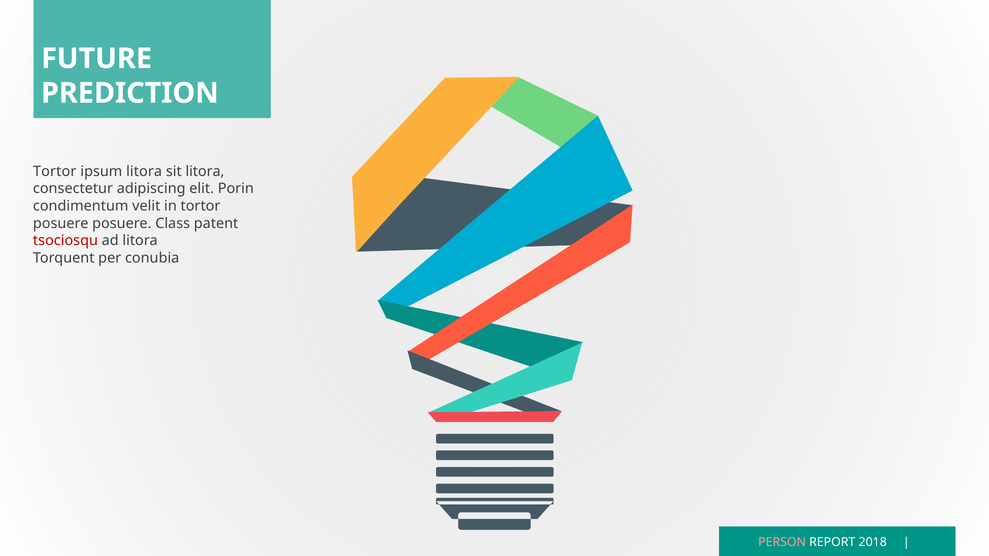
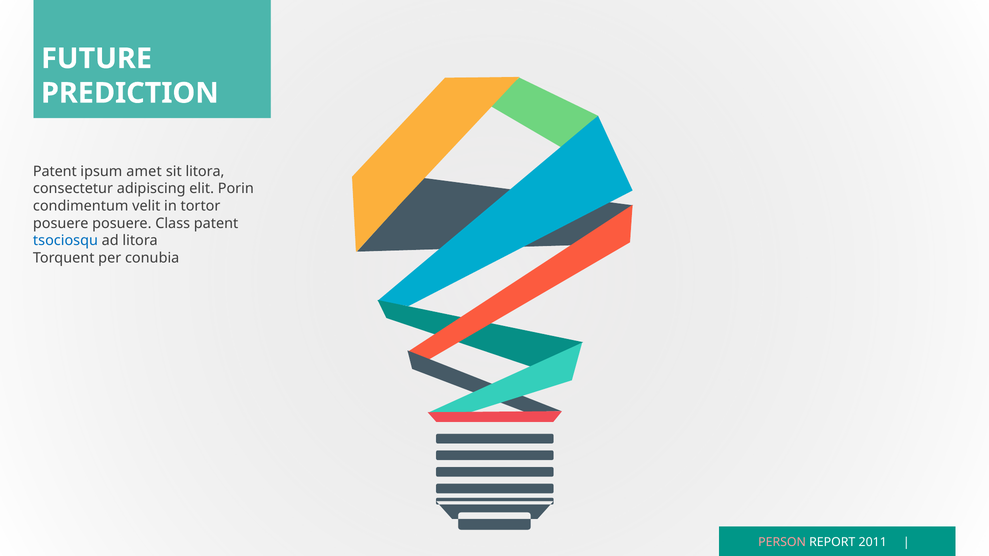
Tortor: Tortor -> Patent (55, 171)
ipsum litora: litora -> amet (144, 171)
tsociosqu colour: red -> blue (65, 241)
2018: 2018 -> 2011 (873, 542)
